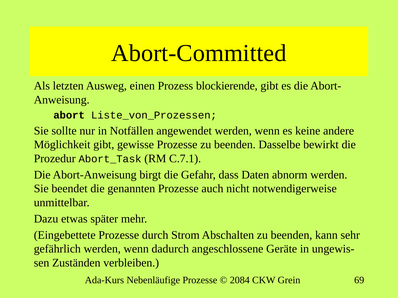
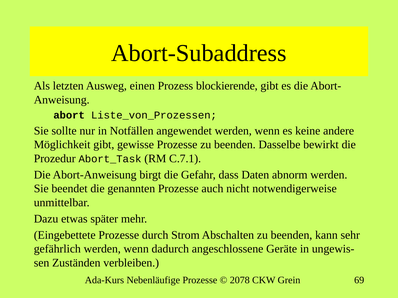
Abort-Committed: Abort-Committed -> Abort-Subaddress (199, 53)
2084: 2084 -> 2078 (240, 281)
